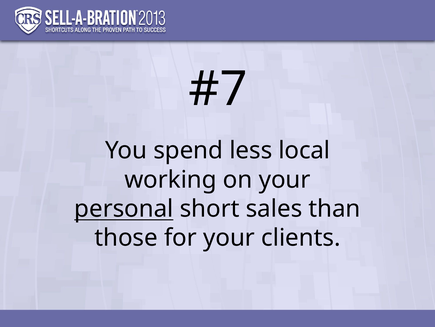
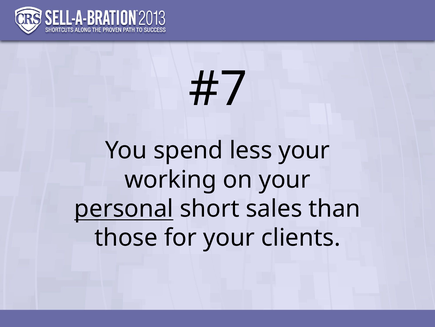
less local: local -> your (304, 150)
